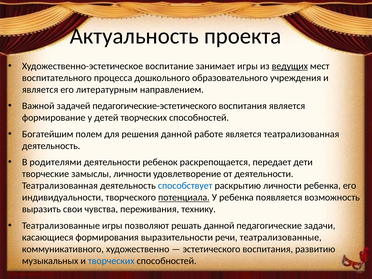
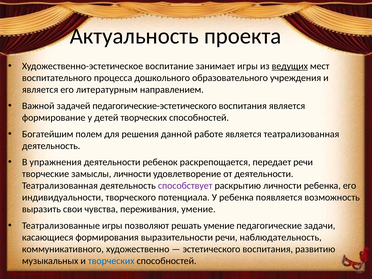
родителями: родителями -> упражнения (56, 162)
передает дети: дети -> речи (303, 162)
способствует colour: blue -> purple (185, 186)
потенциала underline: present -> none (184, 197)
переживания технику: технику -> умение (198, 209)
решать данной: данной -> умение (219, 226)
речи театрализованные: театрализованные -> наблюдательность (281, 237)
